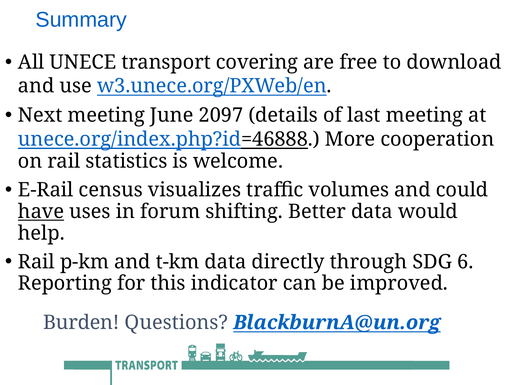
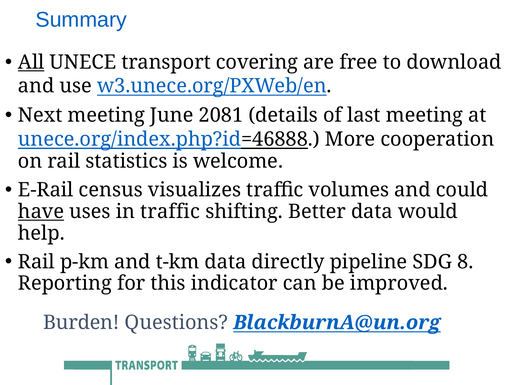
All underline: none -> present (31, 62)
2097: 2097 -> 2081 (221, 115)
in forum: forum -> traffic (170, 212)
through: through -> pipeline (369, 262)
6: 6 -> 8 (465, 262)
